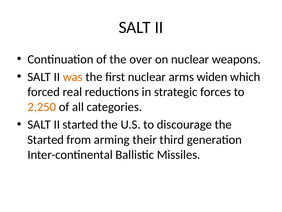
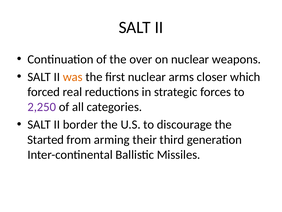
widen: widen -> closer (212, 77)
2,250 colour: orange -> purple (42, 107)
II started: started -> border (80, 124)
